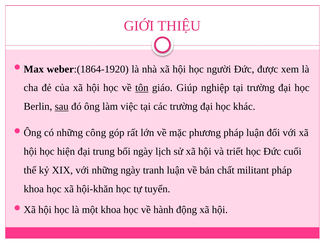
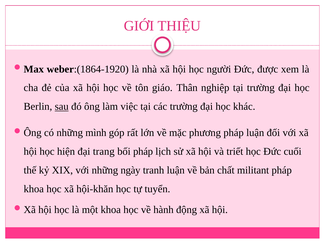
tôn underline: present -> none (142, 88)
Giúp: Giúp -> Thân (187, 88)
công: công -> mình (96, 133)
trung: trung -> trang (104, 151)
bối ngày: ngày -> pháp (143, 151)
